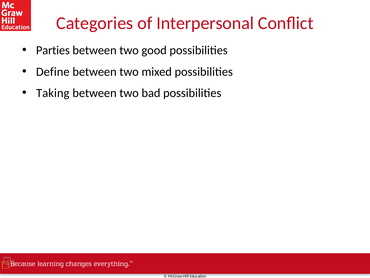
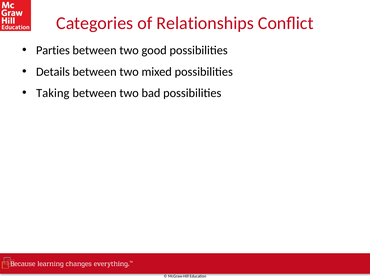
Interpersonal: Interpersonal -> Relationships (205, 23)
Define: Define -> Details (53, 72)
